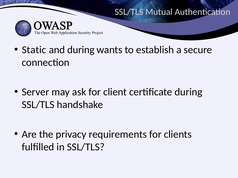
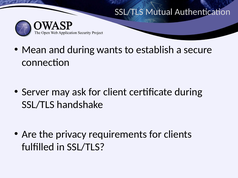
Static: Static -> Mean (34, 50)
